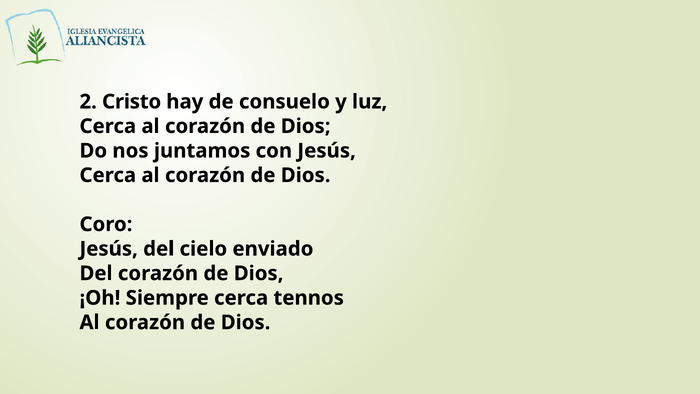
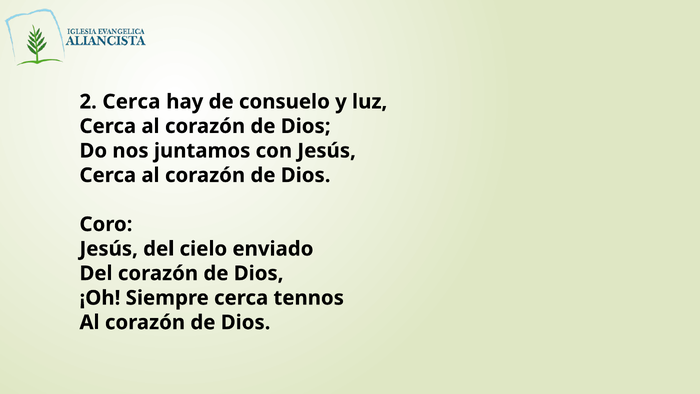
2 Cristo: Cristo -> Cerca (131, 102)
